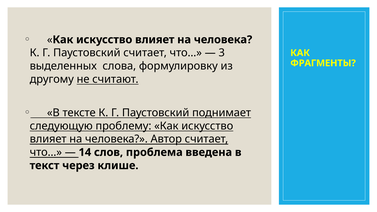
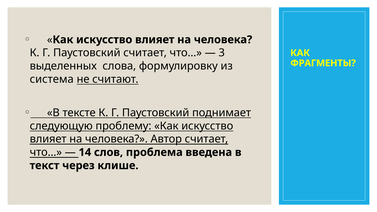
другому: другому -> система (52, 79)
